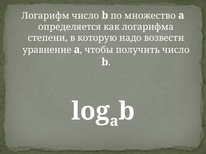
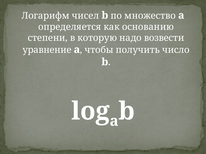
Логарифм число: число -> чисел (85, 16)
логарифма: логарифма -> основанию (148, 27)
